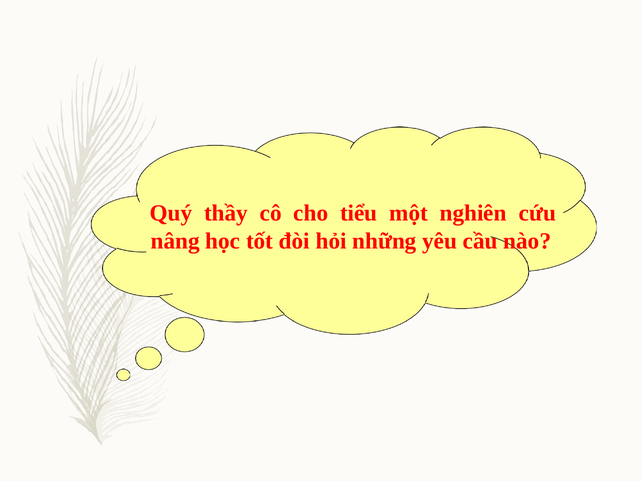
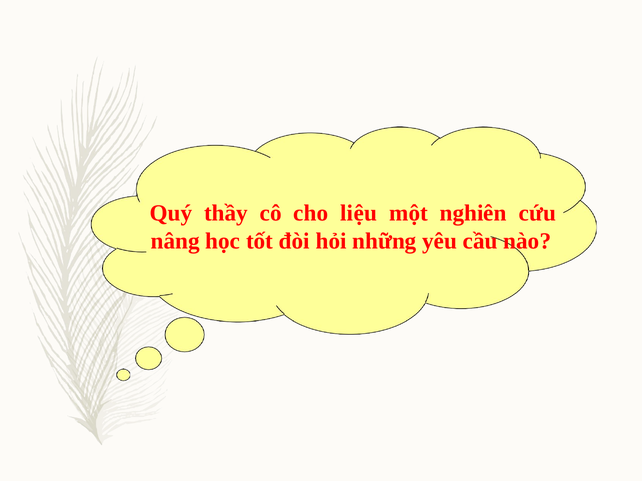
tiểu: tiểu -> liệu (359, 213)
